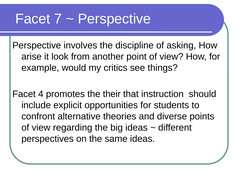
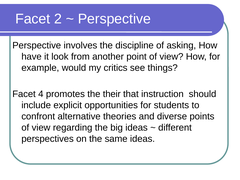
7: 7 -> 2 (58, 19)
arise: arise -> have (32, 57)
